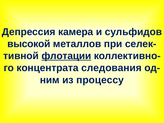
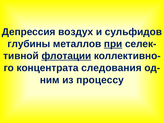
камера: камера -> воздух (76, 32)
высокой: высокой -> глубины (29, 44)
при underline: none -> present (113, 44)
